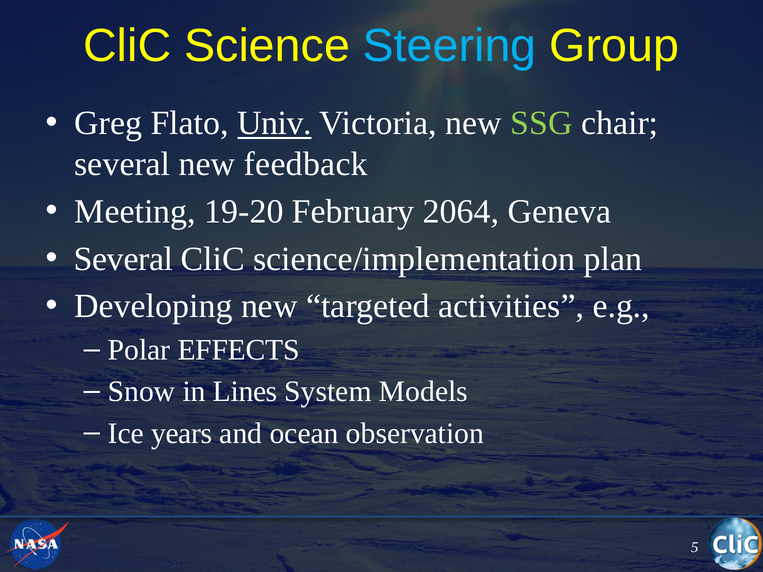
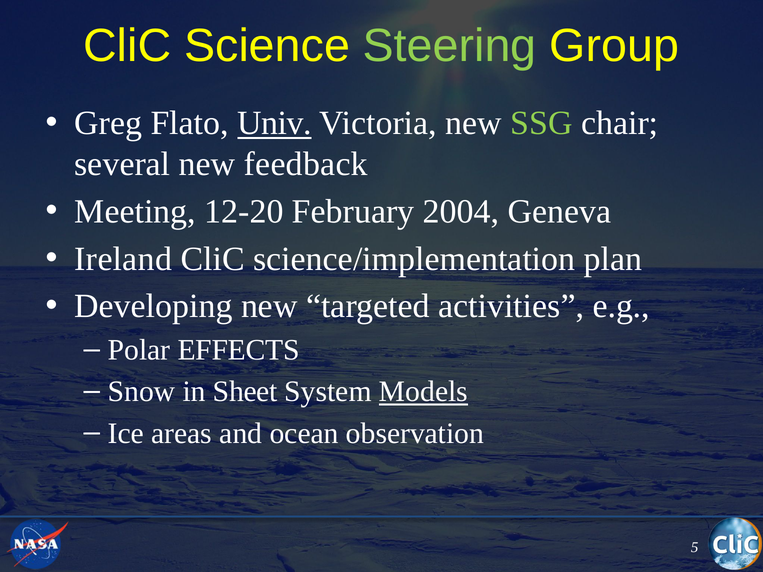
Steering colour: light blue -> light green (450, 46)
19-20: 19-20 -> 12-20 (244, 211)
2064: 2064 -> 2004 (461, 211)
Several: Several -> Ireland (123, 259)
Lines: Lines -> Sheet (245, 392)
Models underline: none -> present (423, 392)
years: years -> areas (182, 433)
